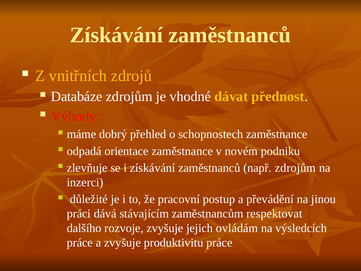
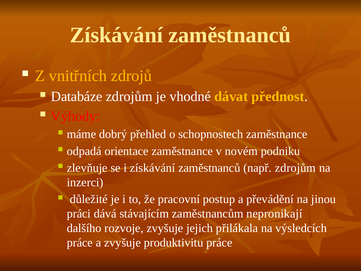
respektovat: respektovat -> nepronikají (274, 213)
ovládám: ovládám -> přilákala (237, 228)
